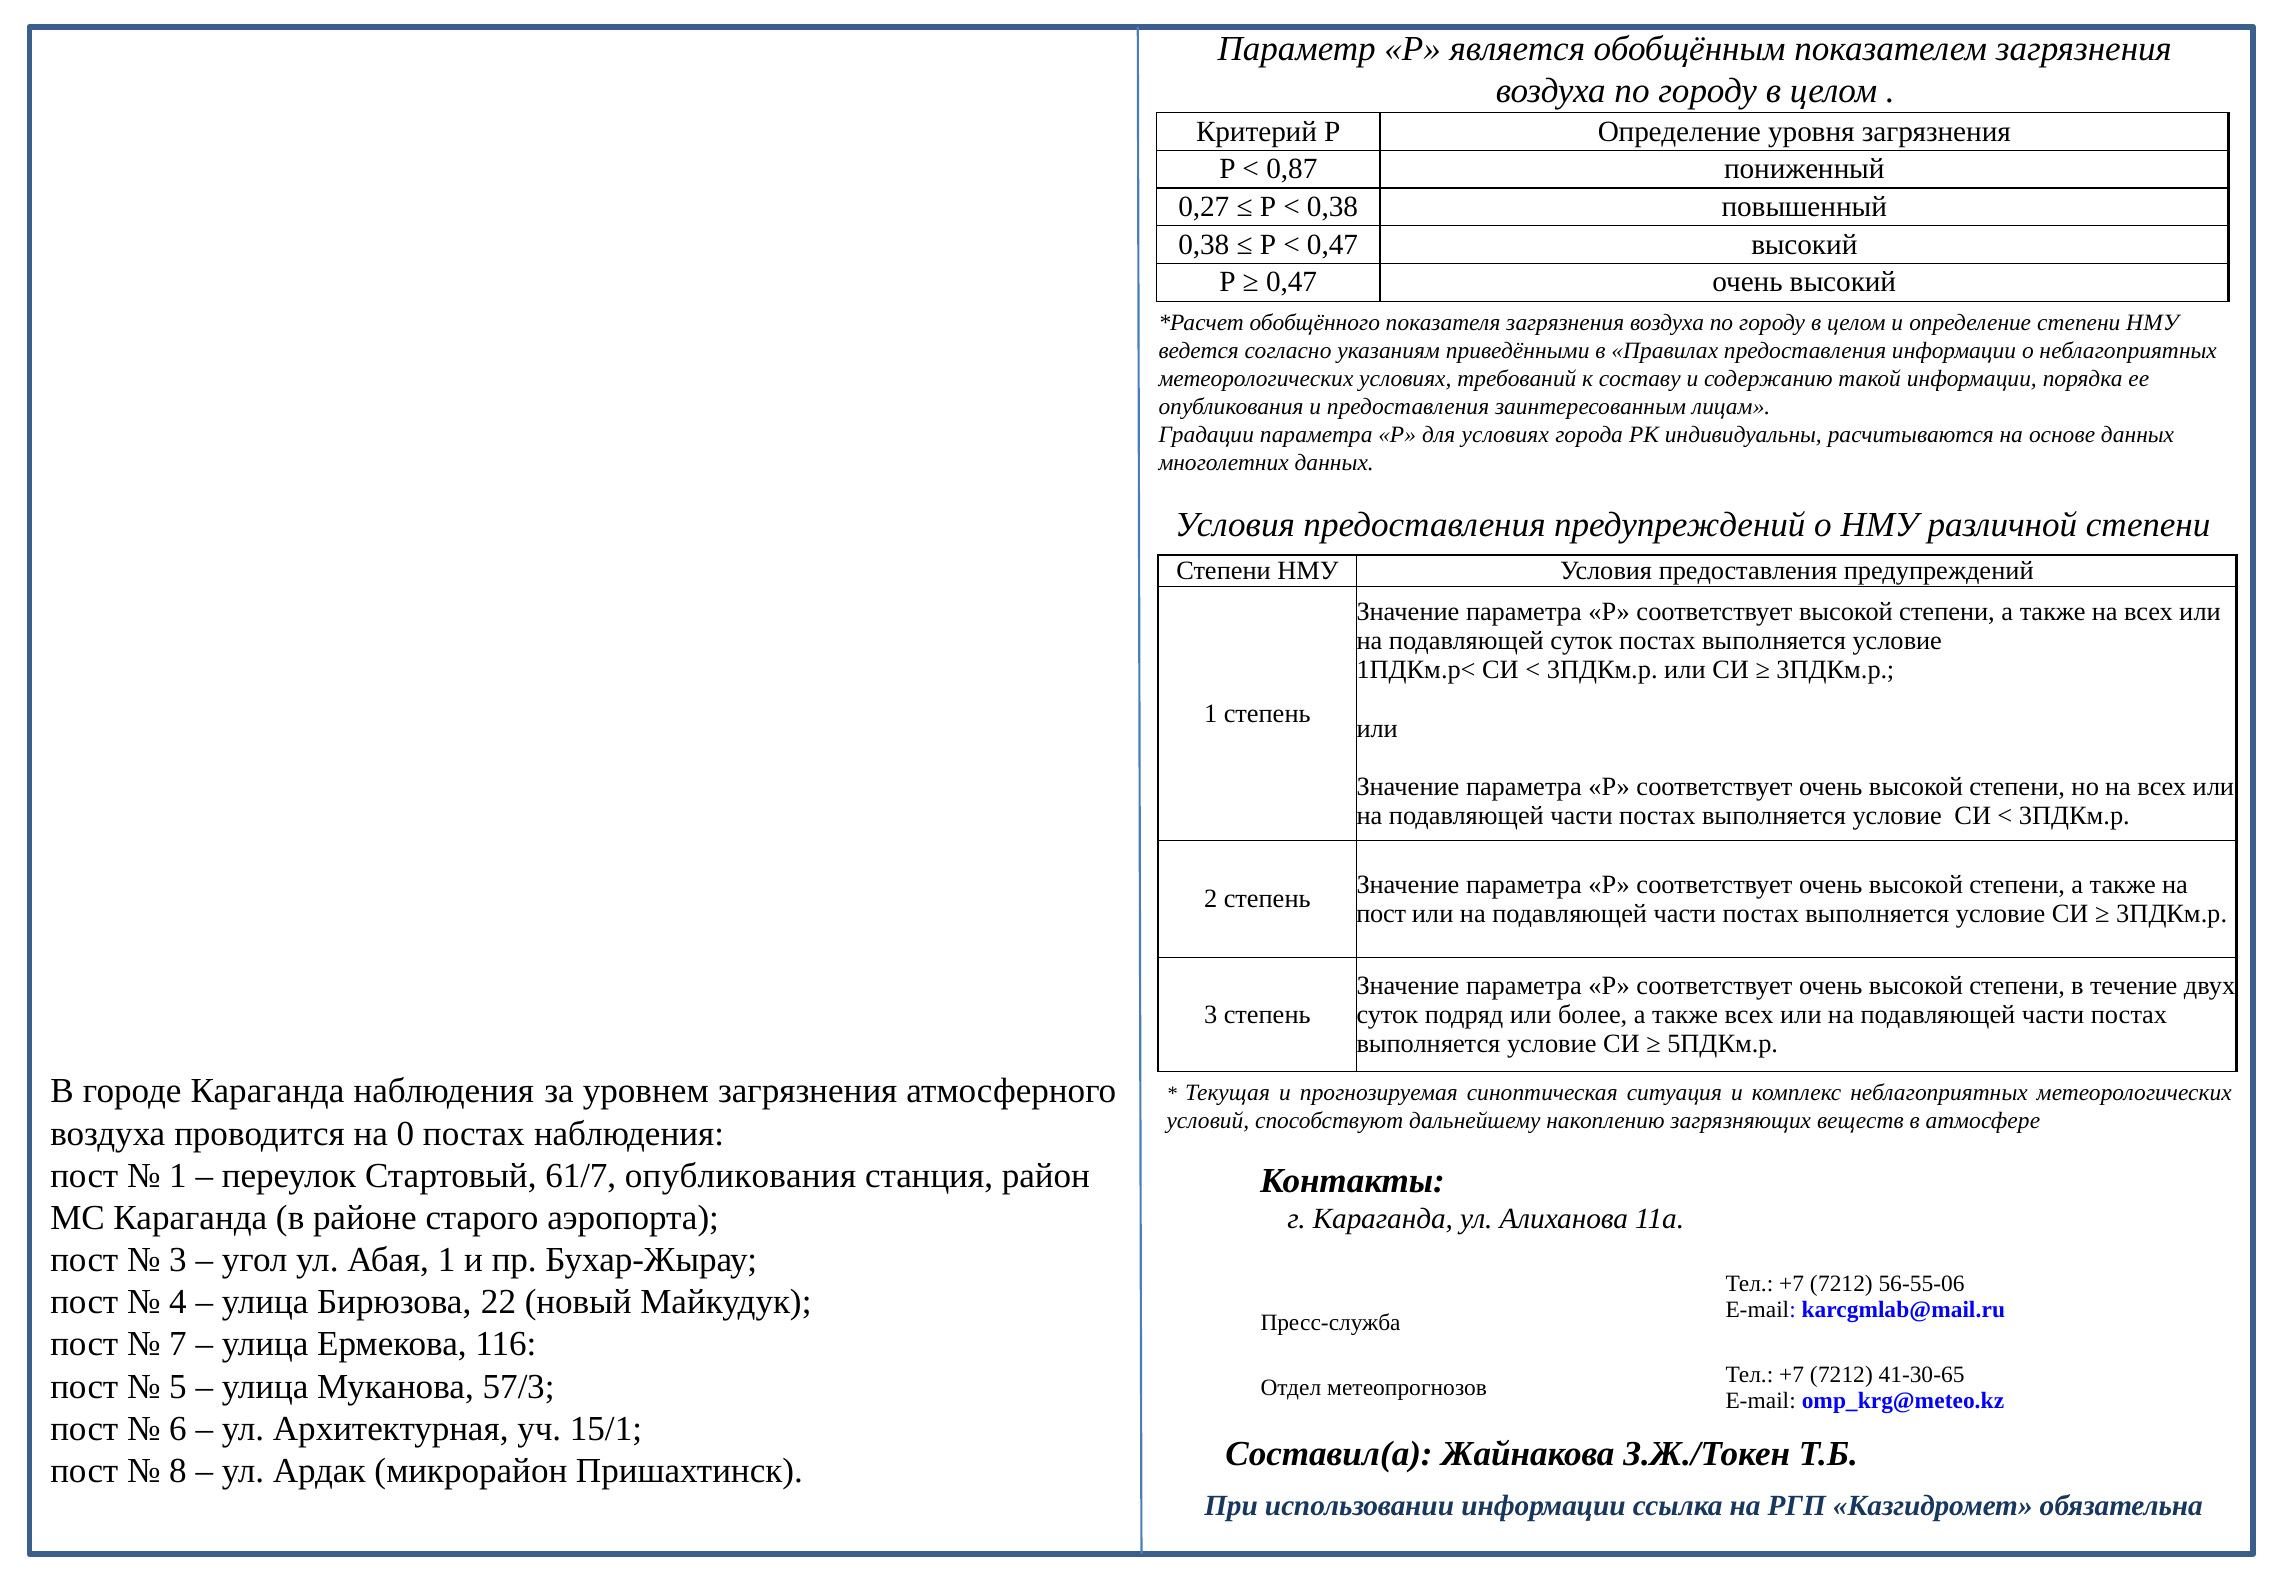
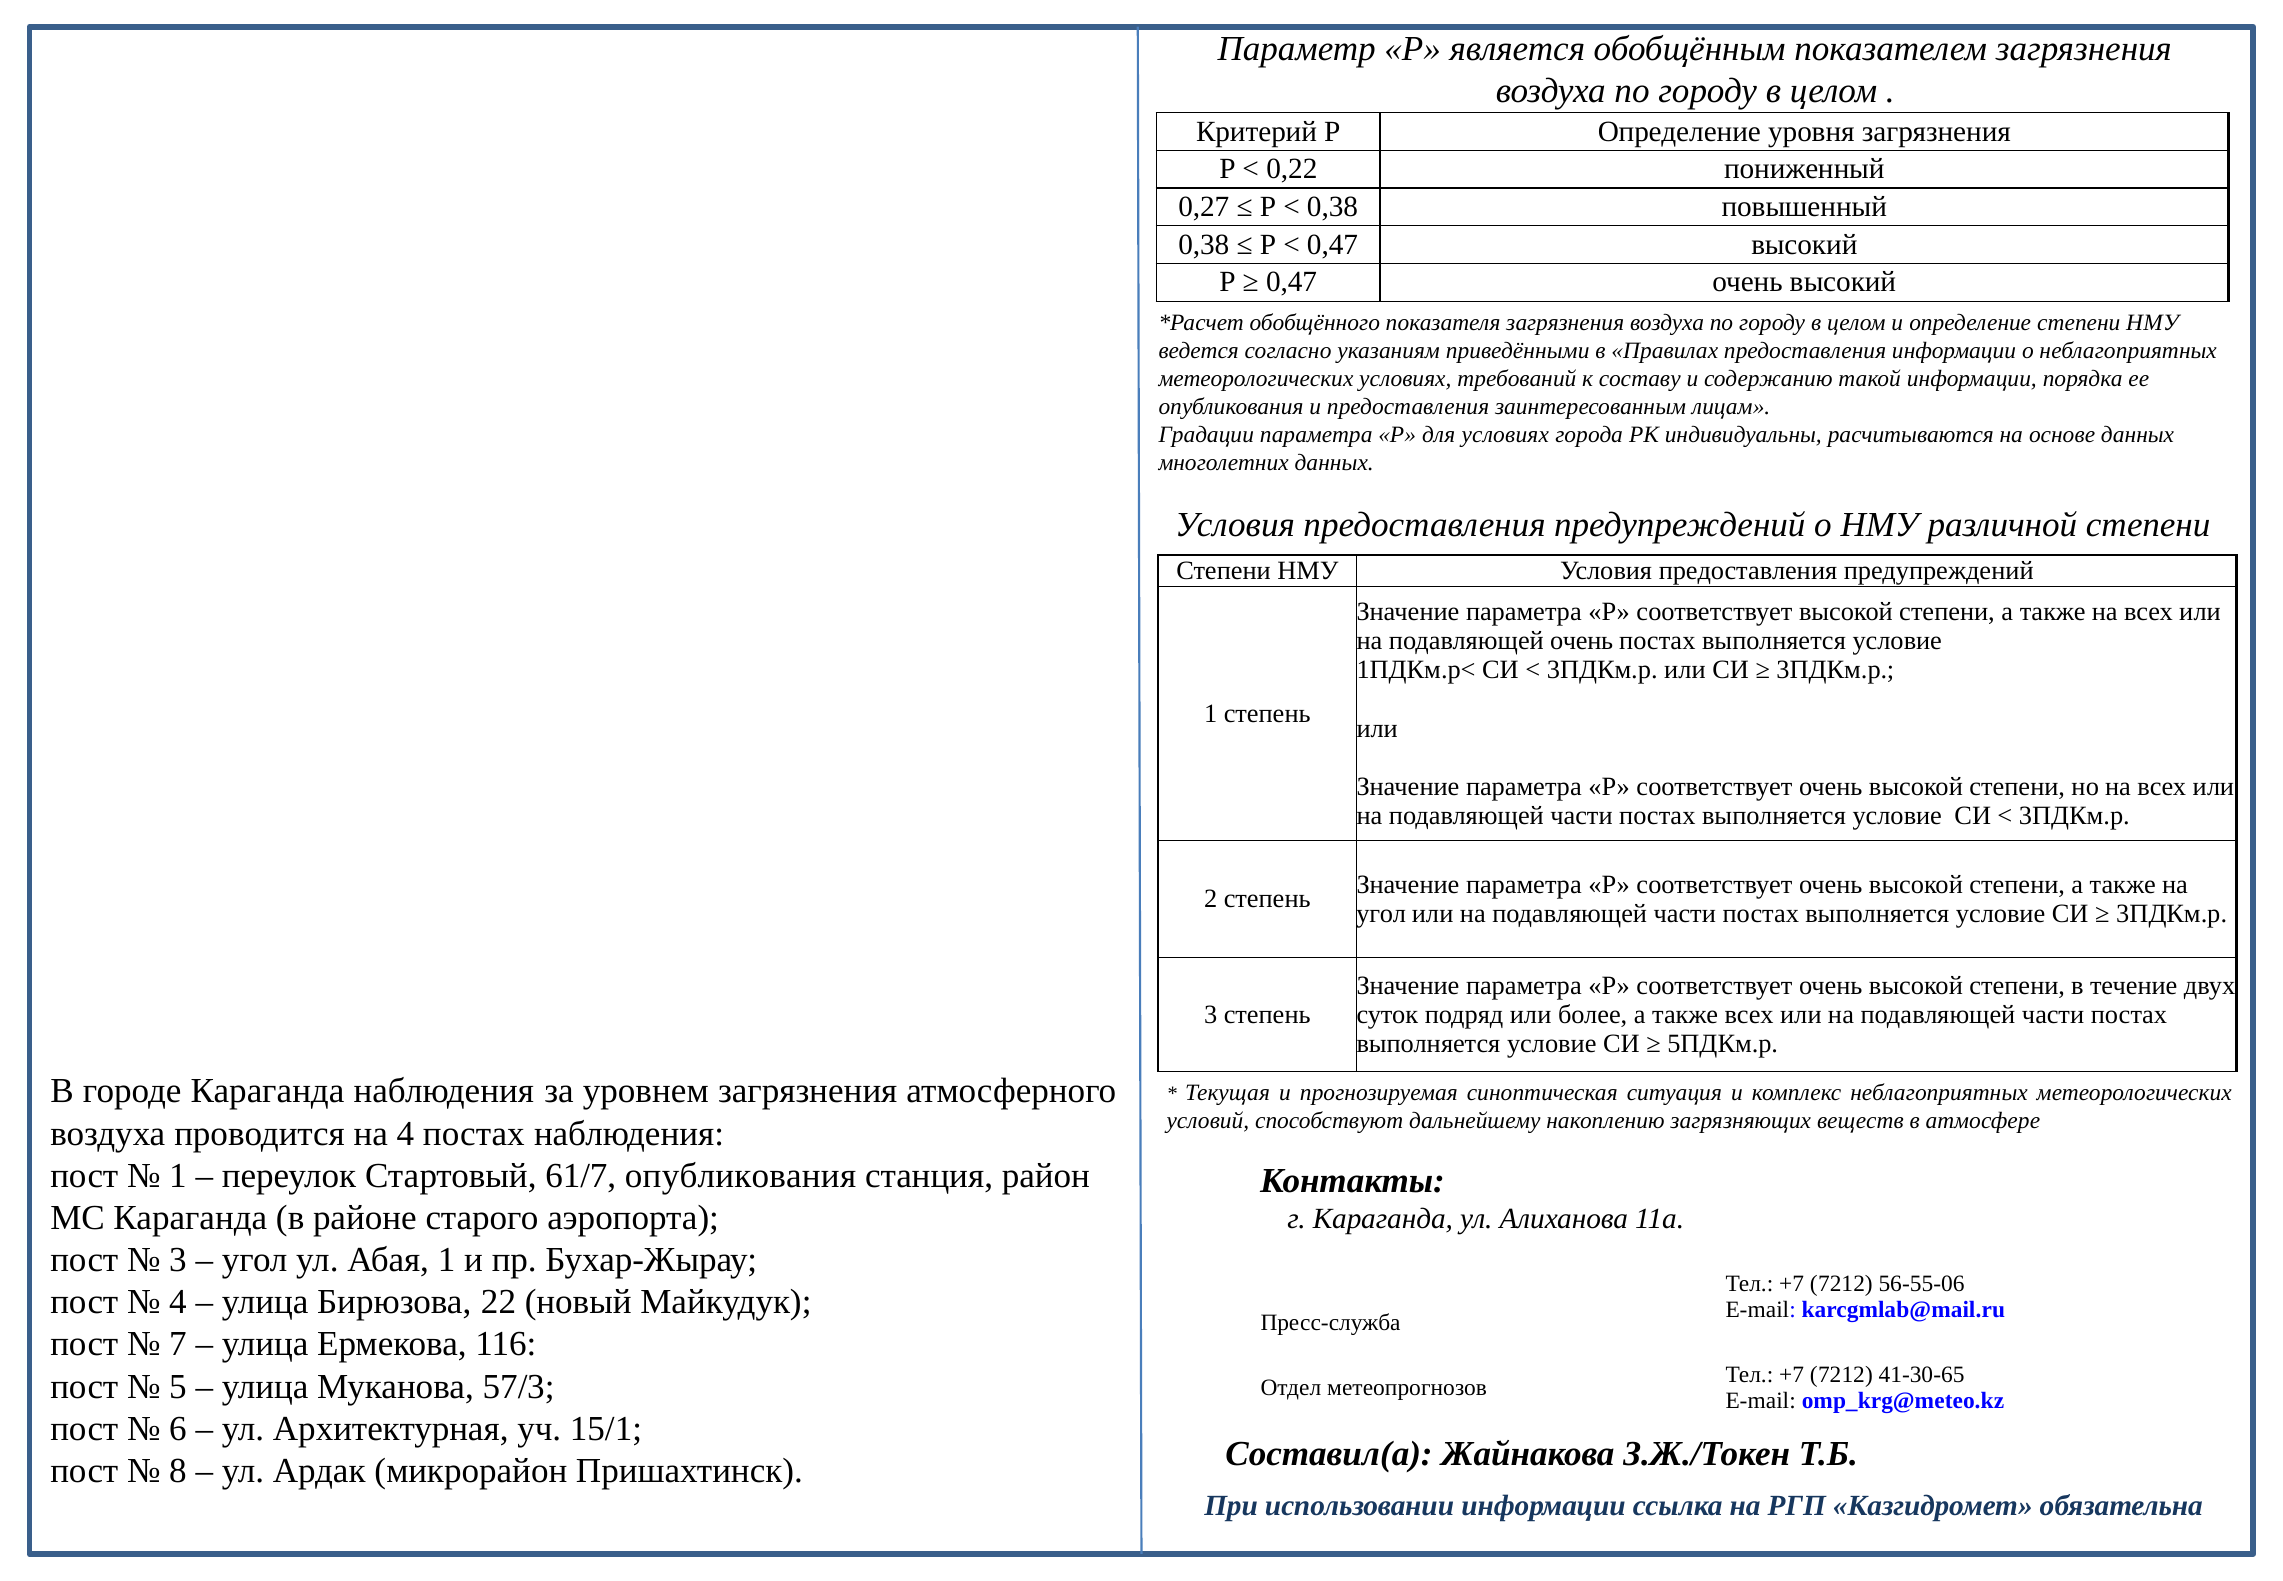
0,87: 0,87 -> 0,22 (1292, 169)
подавляющей суток: суток -> очень (1582, 641)
пост: пост -> угол (1381, 913)
на 0: 0 -> 4 (405, 1133)
